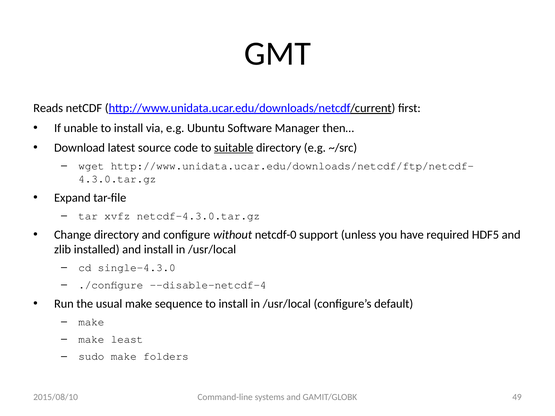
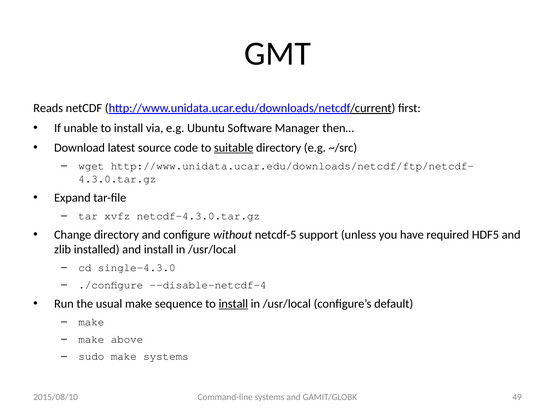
netcdf-0: netcdf-0 -> netcdf-5 (276, 235)
install underline: none -> present (233, 304)
least: least -> above (127, 339)
make folders: folders -> systems (166, 357)
